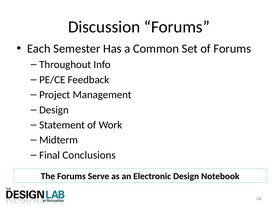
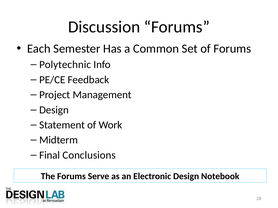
Throughout: Throughout -> Polytechnic (65, 65)
